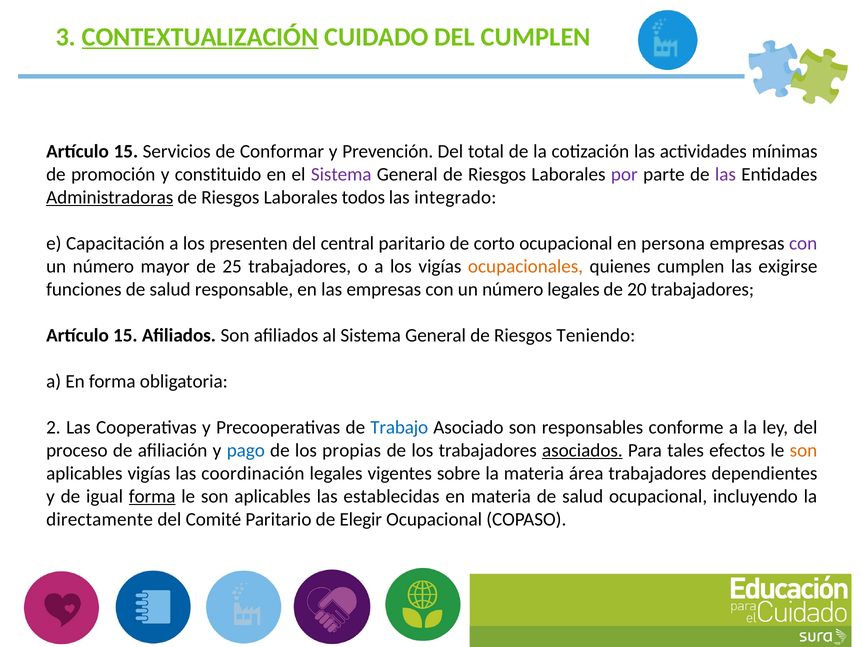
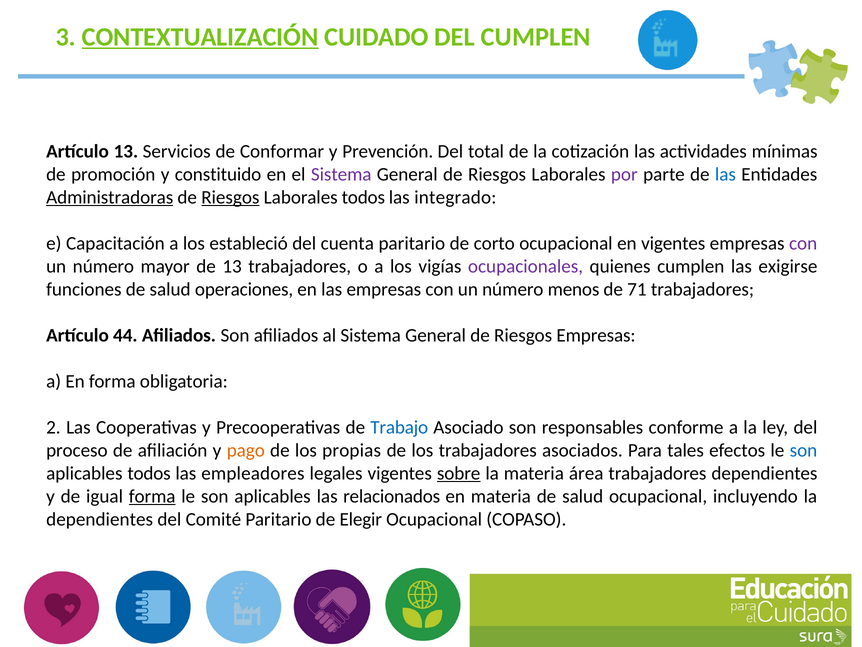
15: 15 -> 13 (126, 151)
las colour: purple -> blue (725, 174)
Riesgos underline: none -> present (230, 197)
presenten: presenten -> estableció (249, 243)
central: central -> cuenta (347, 243)
en persona: persona -> vigentes (673, 243)
de 25: 25 -> 13 (232, 266)
ocupacionales colour: orange -> purple (526, 266)
responsable: responsable -> operaciones (244, 289)
número legales: legales -> menos (574, 289)
20: 20 -> 71 (637, 289)
15: 15 -> 44 (125, 335)
Riesgos Teniendo: Teniendo -> Empresas (596, 335)
pago colour: blue -> orange (246, 450)
asociados underline: present -> none (582, 450)
son colour: orange -> blue (803, 450)
aplicables vigías: vigías -> todos (149, 473)
coordinación: coordinación -> empleadores (253, 473)
sobre underline: none -> present (459, 473)
establecidas: establecidas -> relacionados (392, 496)
directamente: directamente -> dependientes (100, 519)
